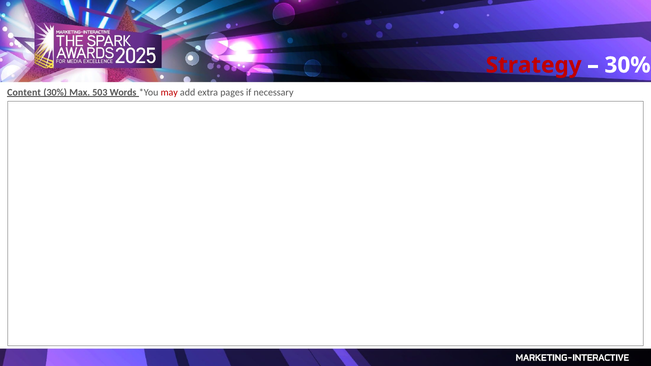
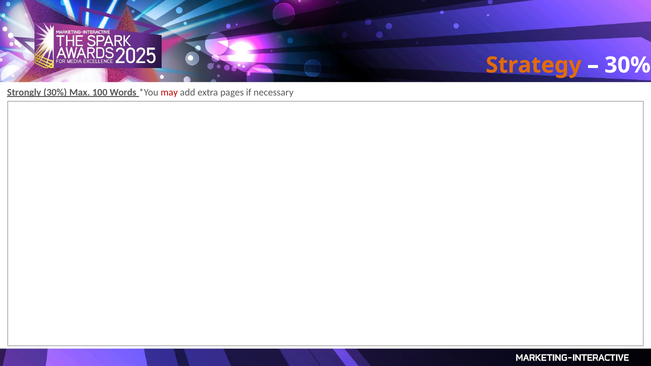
Strategy colour: red -> orange (534, 65)
Content: Content -> Strongly (24, 92)
503: 503 -> 100 (100, 92)
